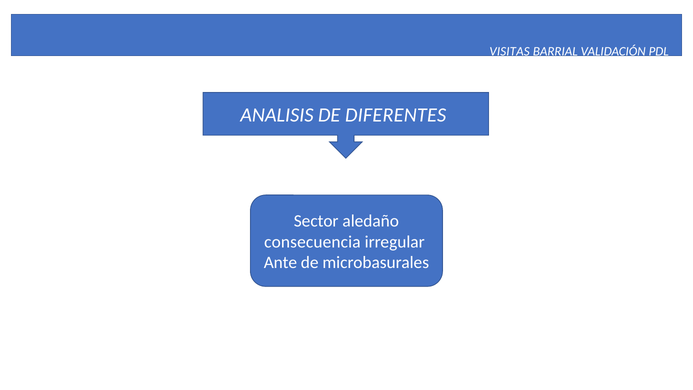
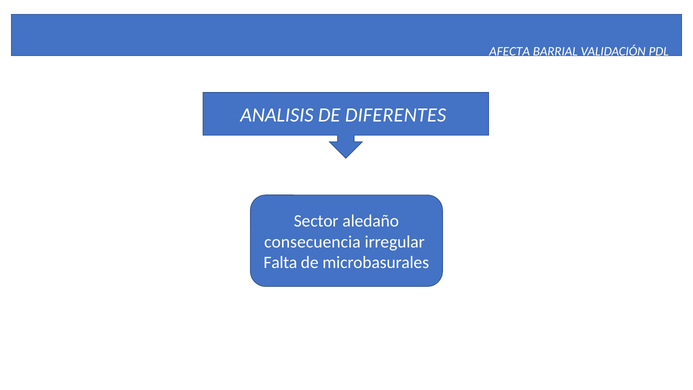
VISITAS: VISITAS -> AFECTA (510, 51)
Ante: Ante -> Falta (280, 263)
